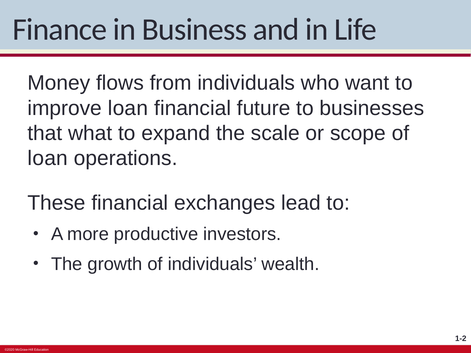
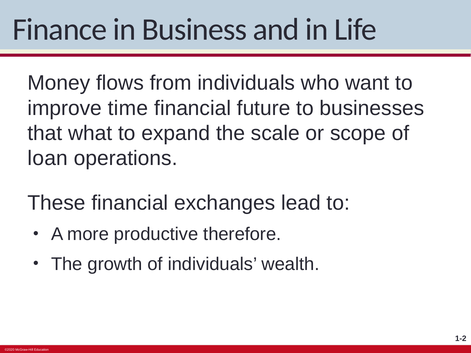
improve loan: loan -> time (128, 108)
investors: investors -> therefore (242, 234)
